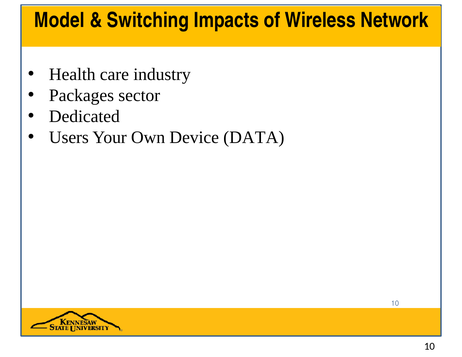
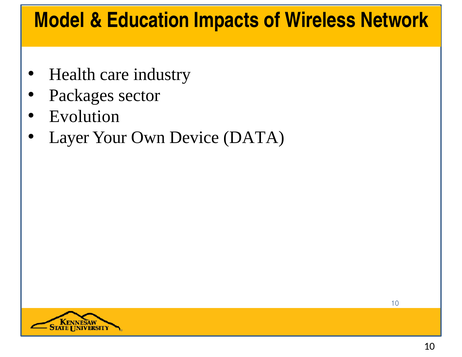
Switching: Switching -> Education (148, 20)
Dedicated: Dedicated -> Evolution (84, 116)
Users: Users -> Layer (69, 137)
